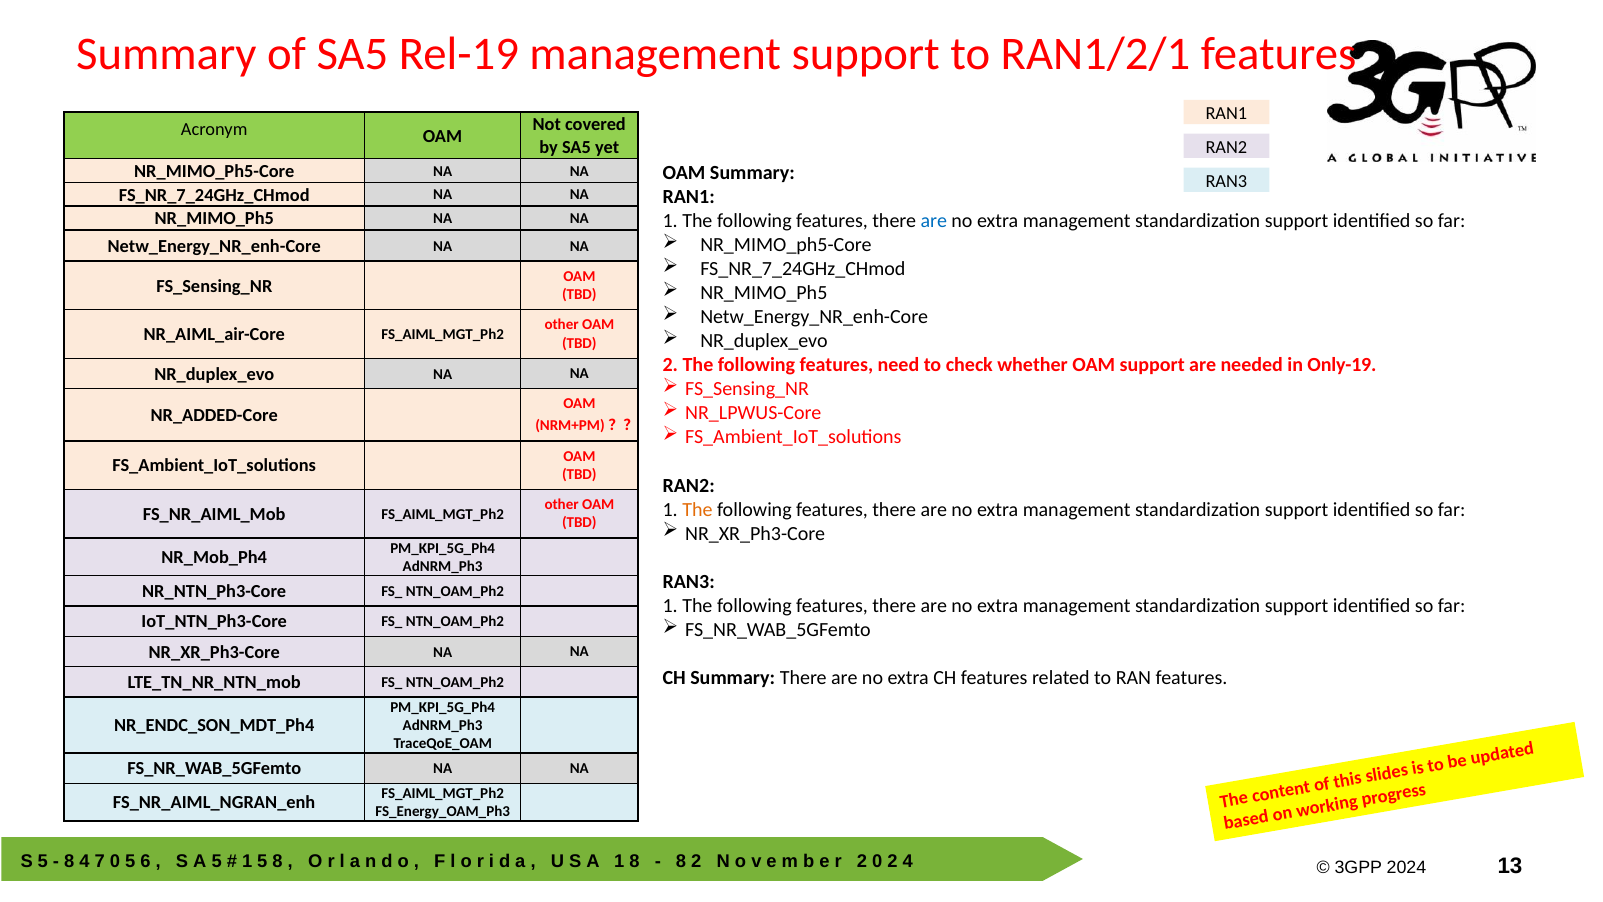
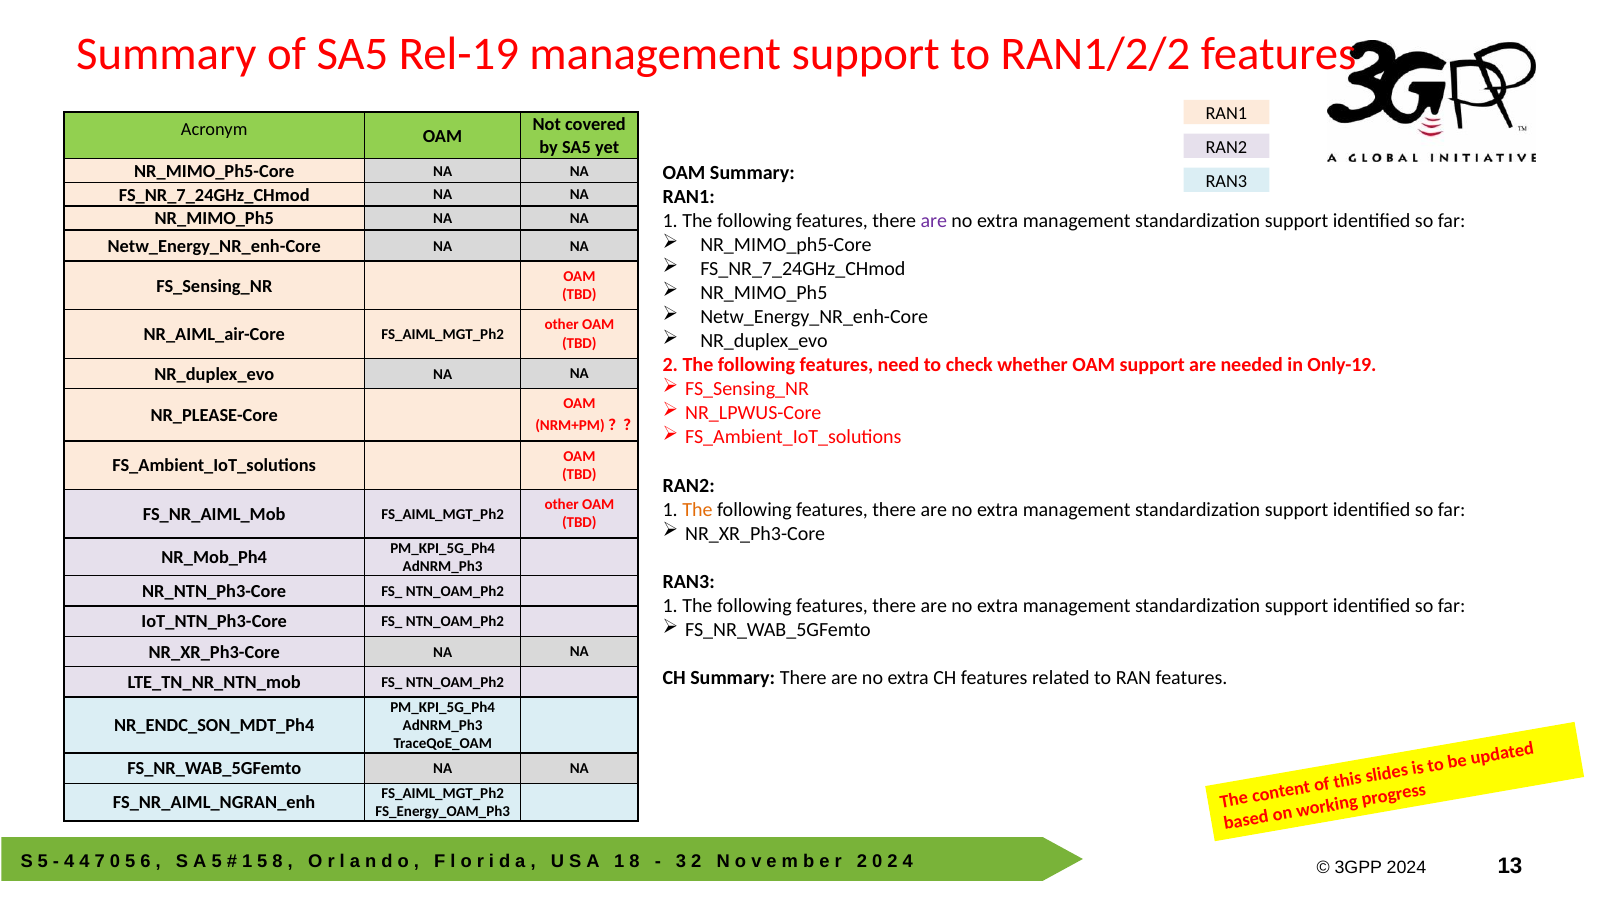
RAN1/2/1: RAN1/2/1 -> RAN1/2/2 (1095, 54)
are colour: blue -> purple (934, 221)
NR_ADDED-Core: NR_ADDED-Core -> NR_PLEASE-Core (214, 415)
8: 8 -> 4 (69, 861)
8: 8 -> 3 (681, 861)
